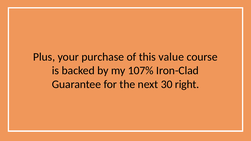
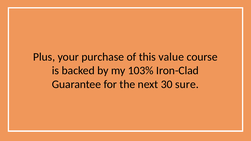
107%: 107% -> 103% (141, 71)
right: right -> sure (187, 84)
